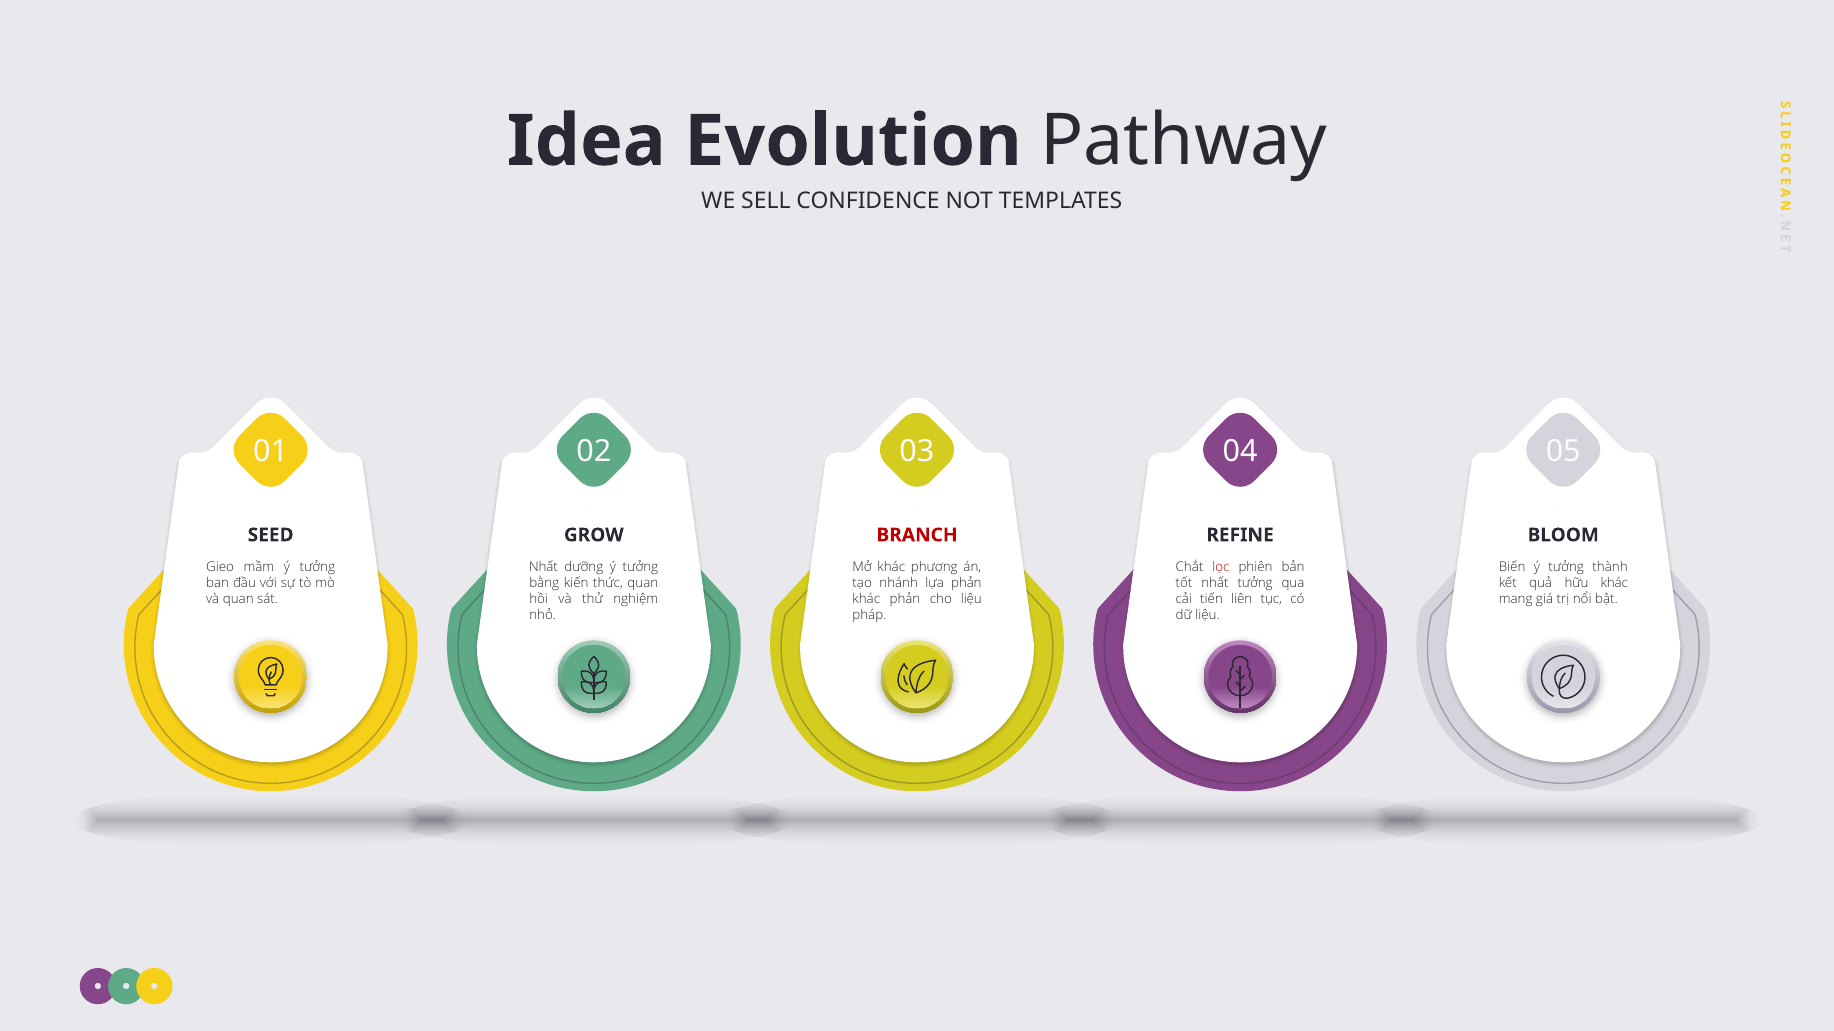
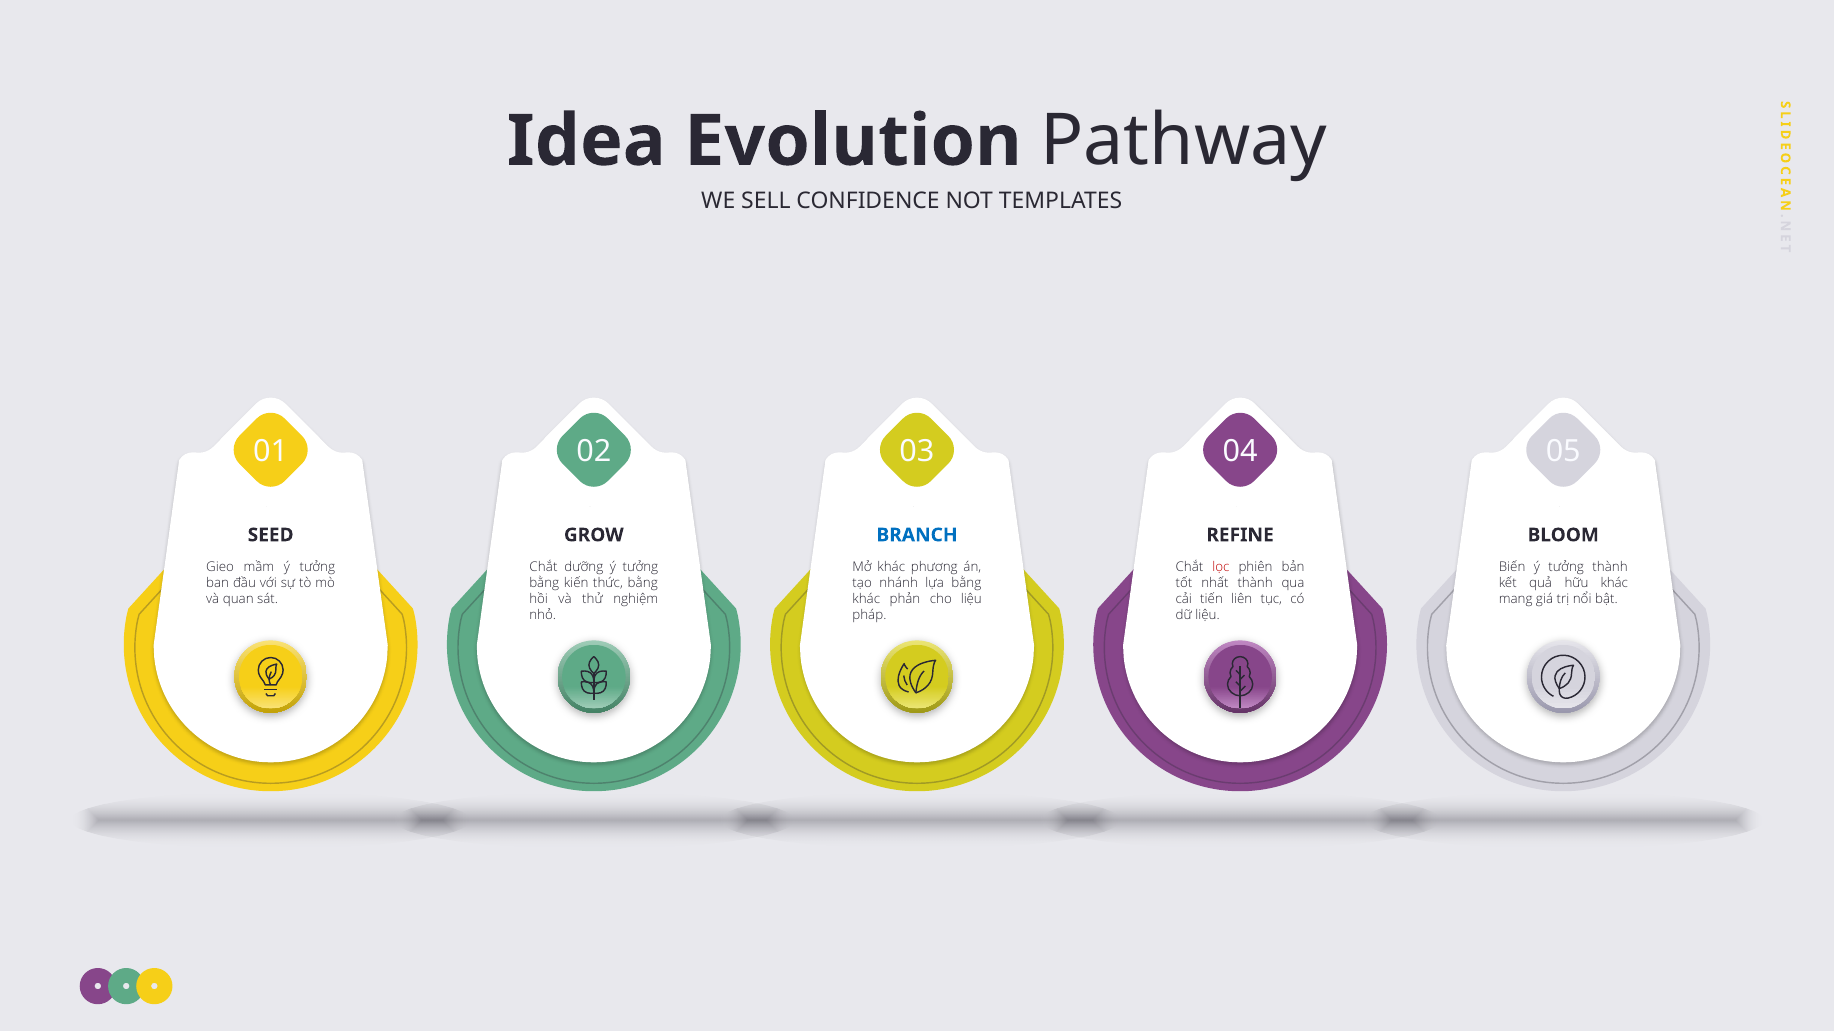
BRANCH colour: red -> blue (917, 535)
Nhất: Nhất -> Chắt (543, 568)
thức quan: quan -> bằng (643, 584)
lựa phản: phản -> bằng (966, 584)
nhất tưởng: tưởng -> thành (1255, 584)
